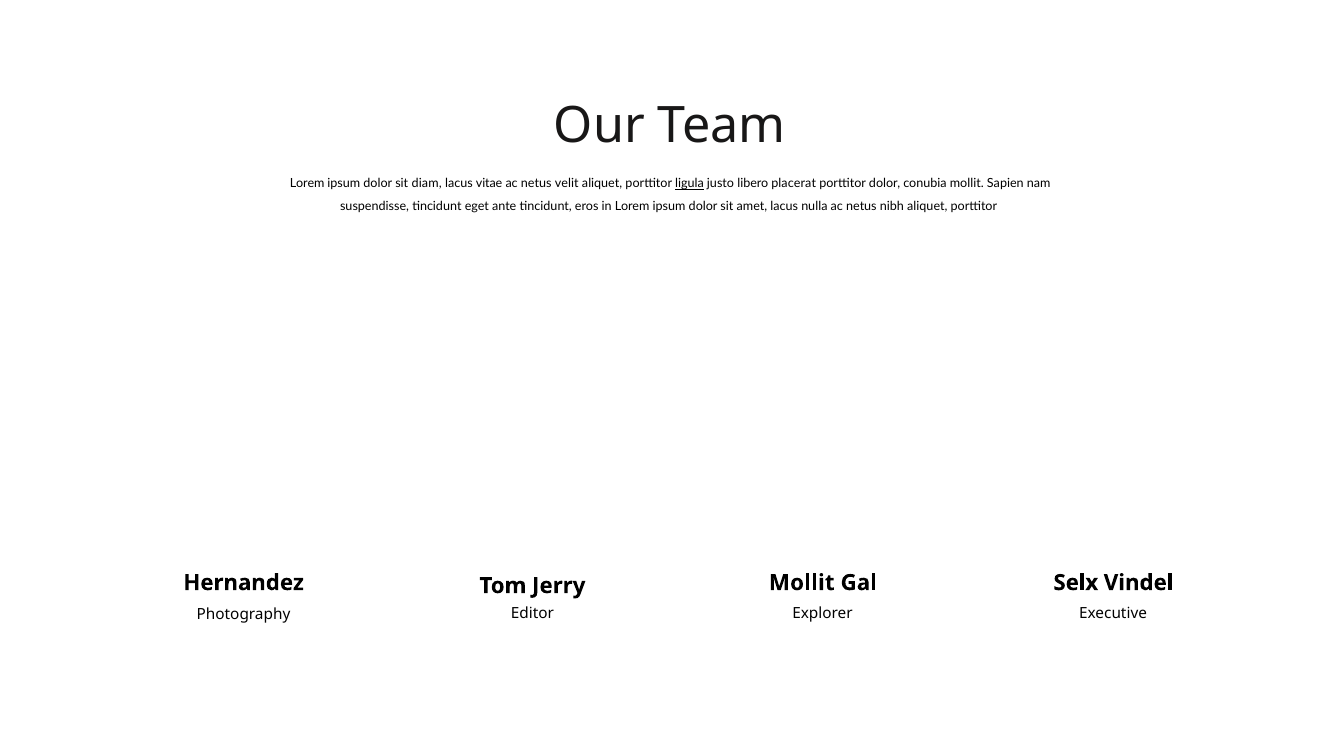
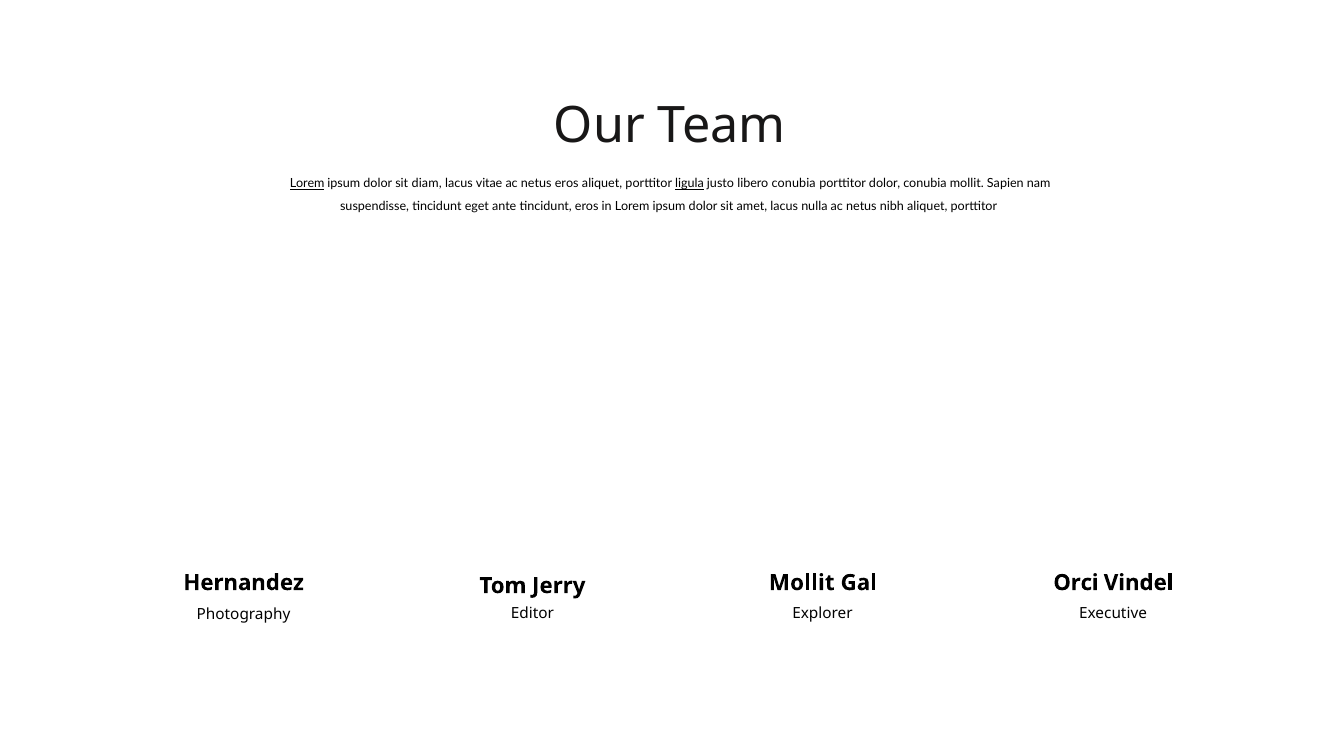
Lorem underline: none -> present (307, 184)
netus velit: velit -> eros (567, 184)
libero placerat: placerat -> conubia (794, 184)
Selx: Selx -> Orci (1076, 583)
